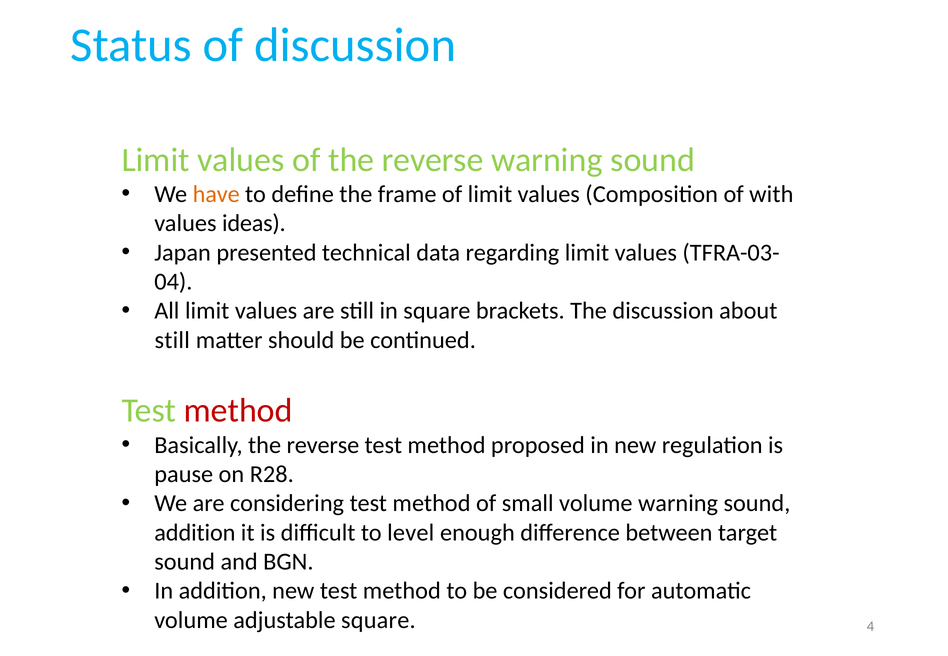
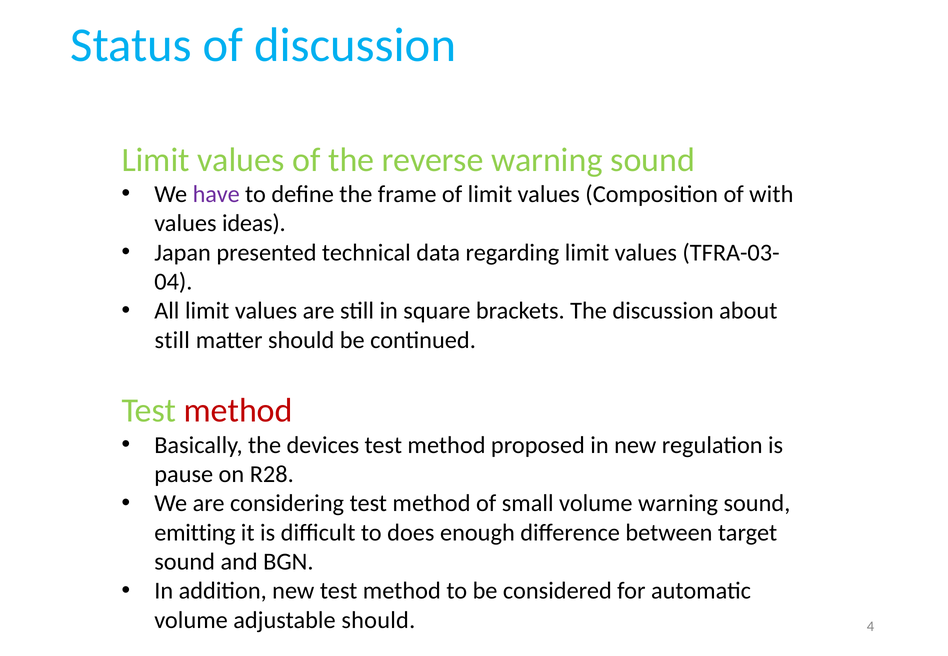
have colour: orange -> purple (216, 194)
Basically the reverse: reverse -> devices (323, 445)
addition: addition -> emitting (195, 533)
level: level -> does (411, 533)
adjustable square: square -> should (378, 620)
